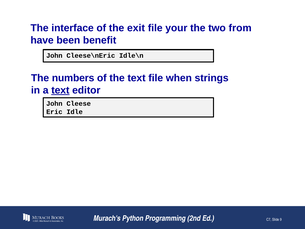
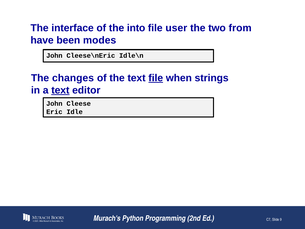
exit: exit -> into (136, 28)
your: your -> user (176, 28)
benefit: benefit -> modes (100, 40)
numbers: numbers -> changes (73, 78)
file underline: none -> present (156, 78)
